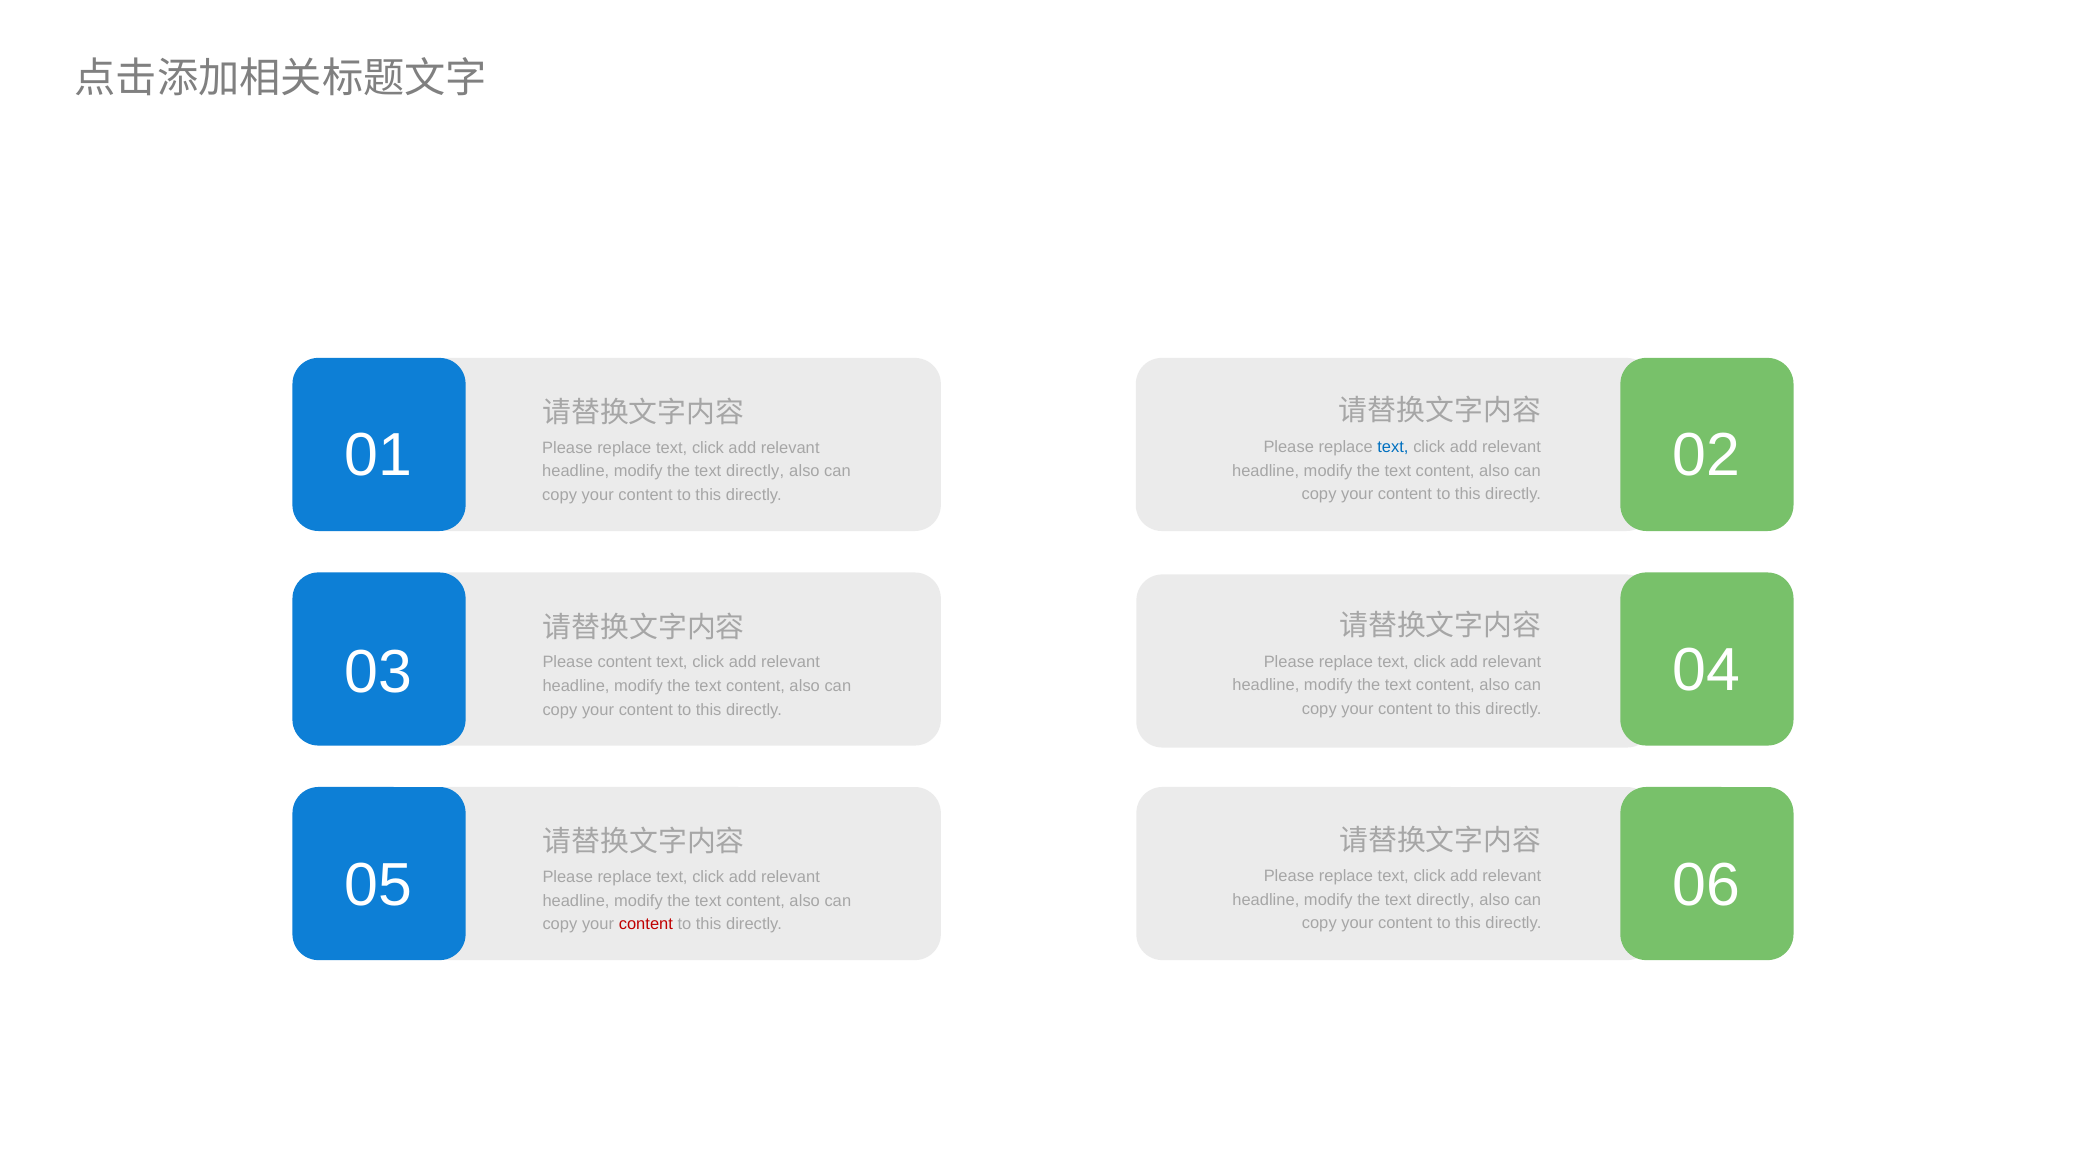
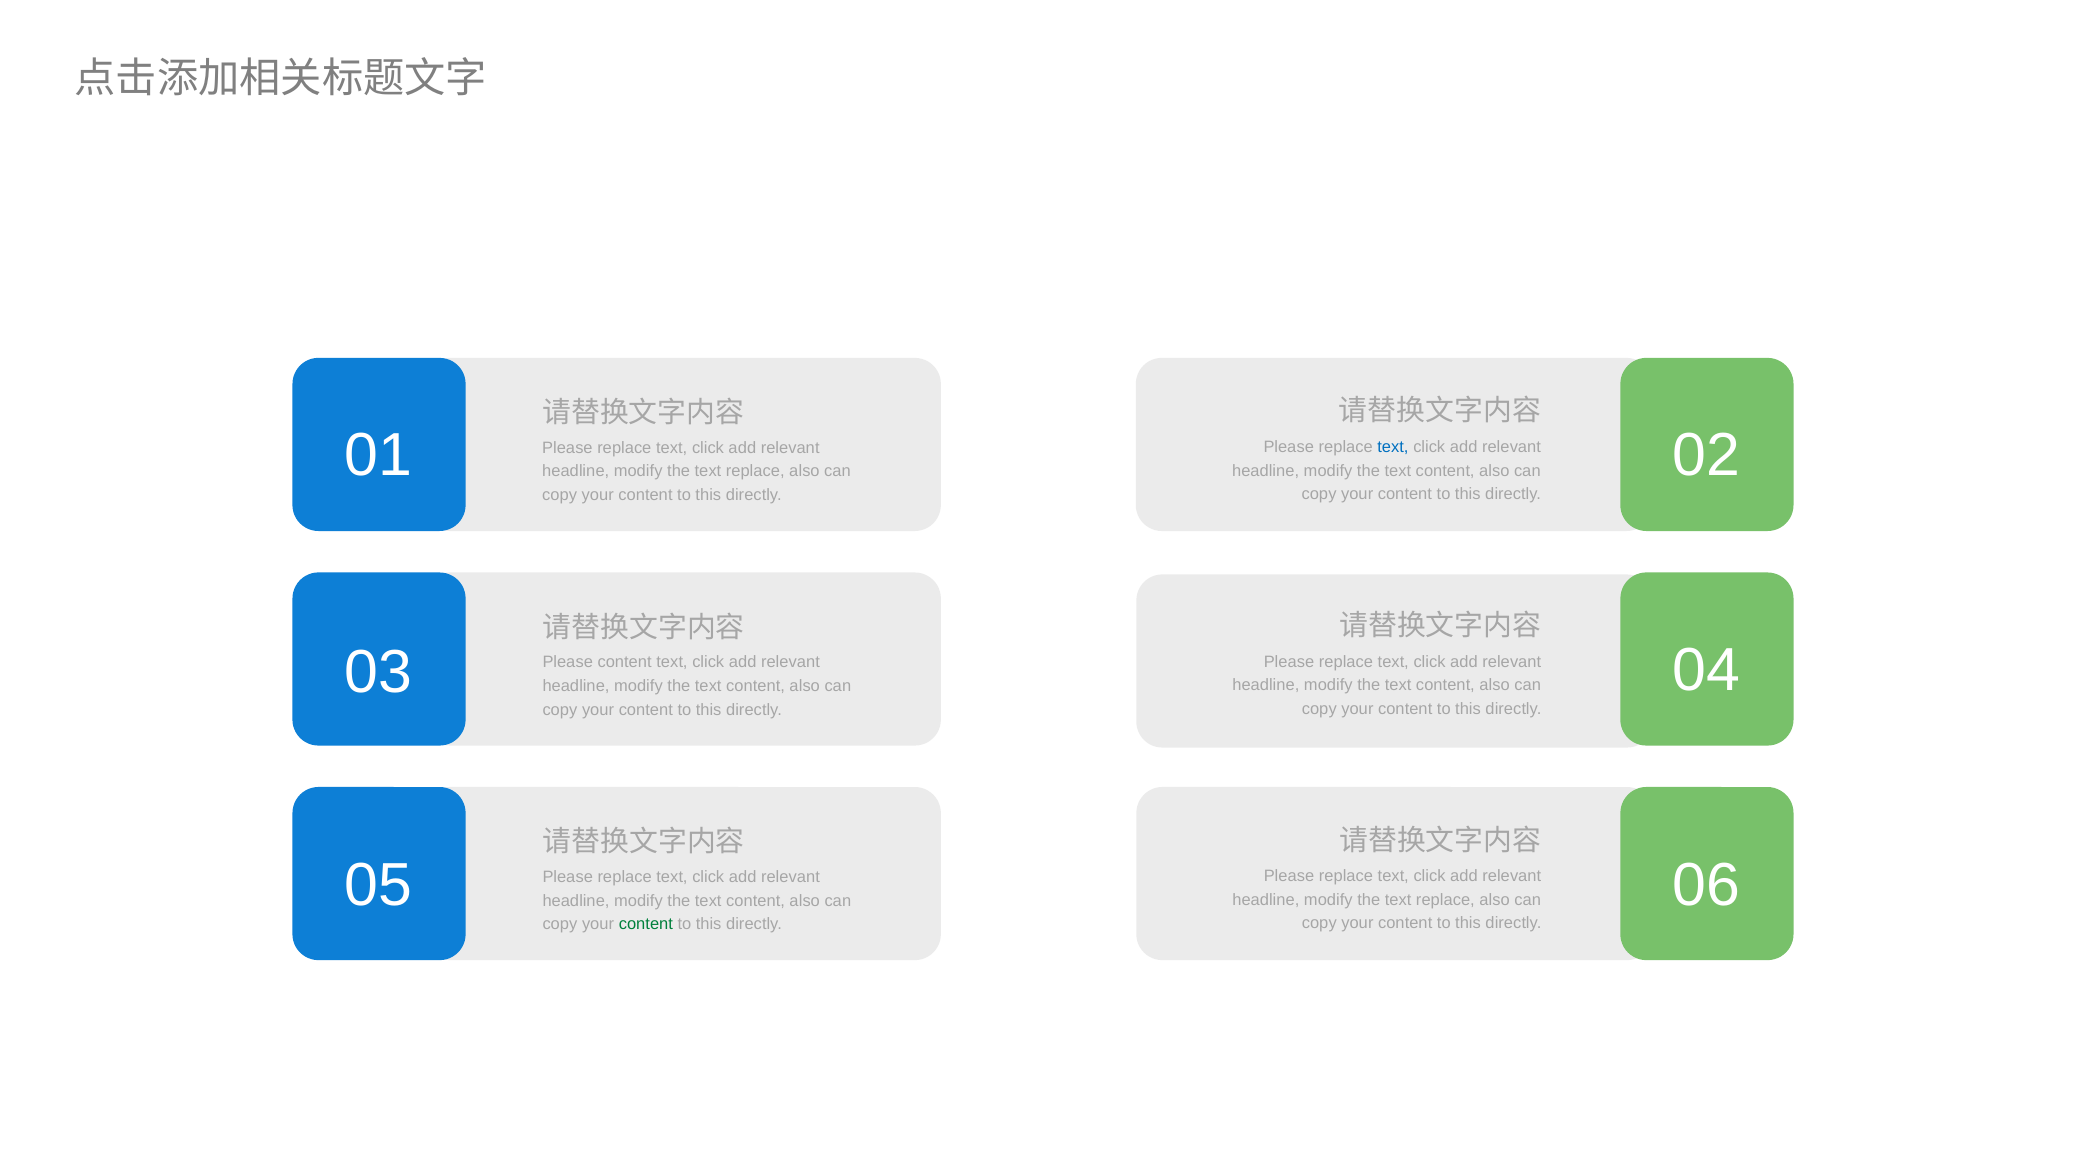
directly: directly -> replace (755, 472)
directly: directly -> replace (1445, 900)
content colour: red -> green (646, 925)
